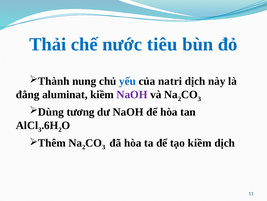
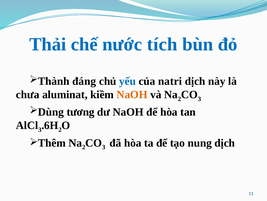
tiêu: tiêu -> tích (162, 44)
nung: nung -> đáng (84, 81)
đẳng: đẳng -> chưa (28, 94)
NaOH colour: purple -> orange (132, 94)
tạo kiềm: kiềm -> nung (200, 142)
